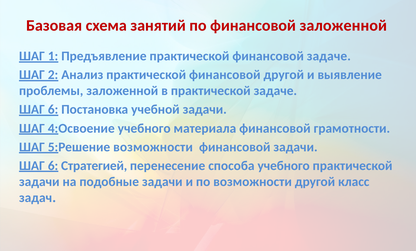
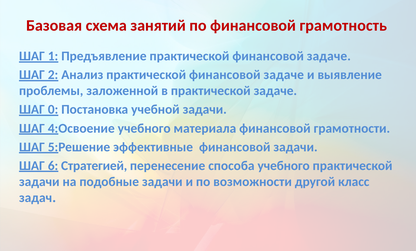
финансовой заложенной: заложенной -> грамотность (343, 25)
Анализ практической финансовой другой: другой -> задаче (284, 75)
6: 6 -> 0 (53, 110)
5:Решение возможности: возможности -> эффективные (153, 147)
